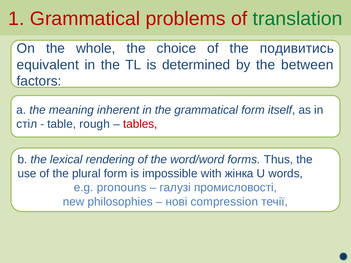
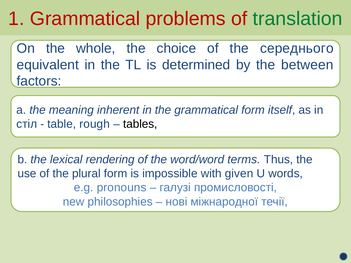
подивитись: подивитись -> середнього (297, 48)
tables colour: red -> black (140, 124)
forms: forms -> terms (244, 160)
жінка: жінка -> given (239, 174)
compression: compression -> міжнародної (224, 202)
